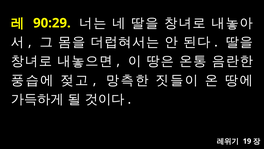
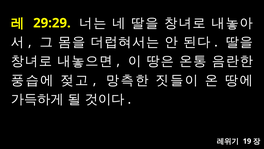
90:29: 90:29 -> 29:29 (52, 23)
